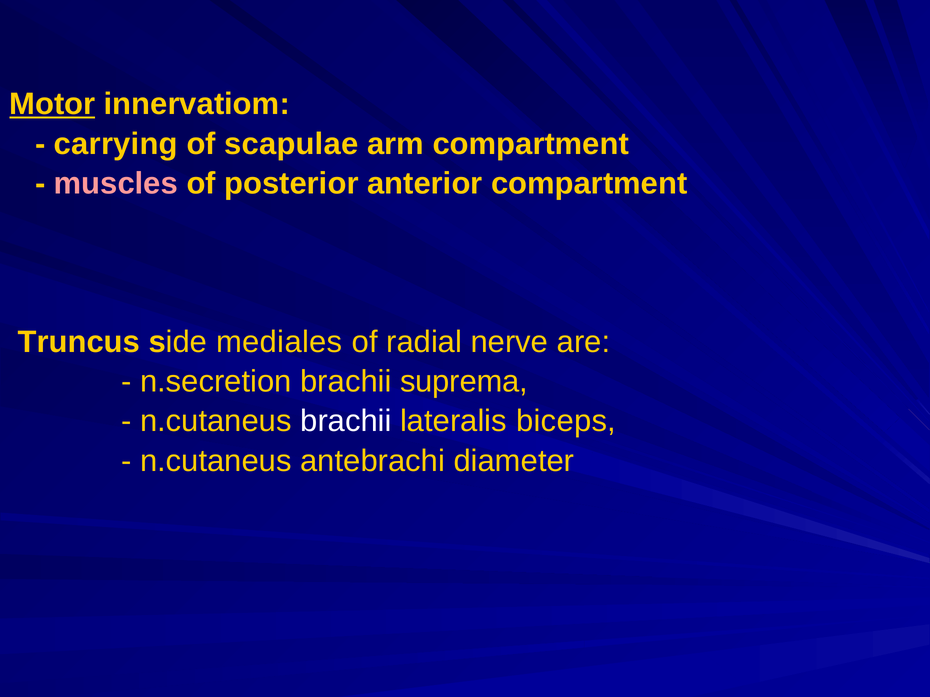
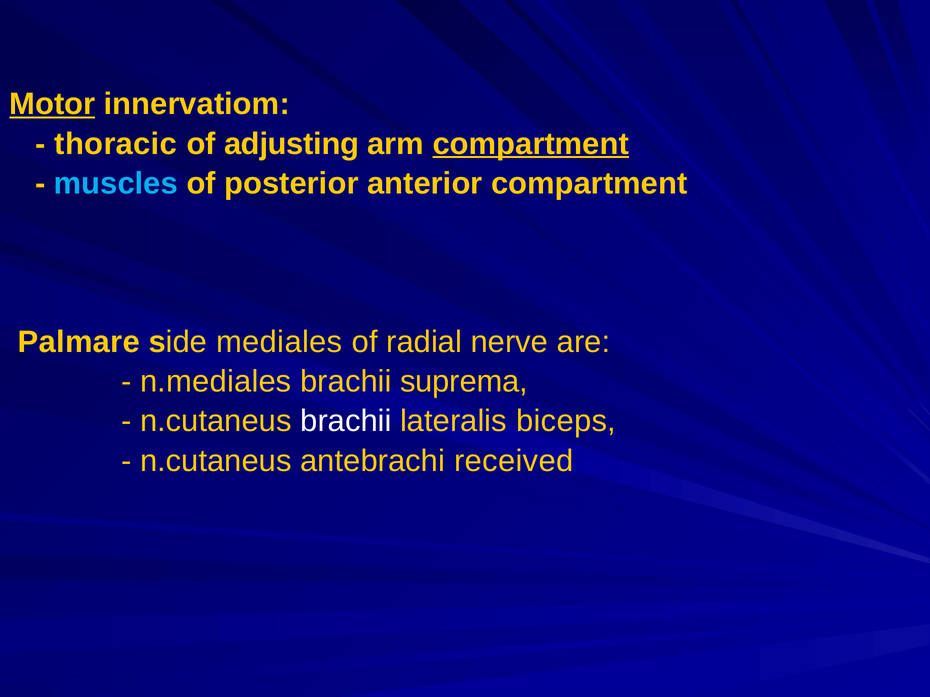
carrying: carrying -> thoracic (116, 144)
scapulae: scapulae -> adjusting (292, 144)
compartment underline: none -> present (531, 144)
muscles colour: pink -> light blue (116, 184)
Truncus: Truncus -> Palmare (79, 342)
n.secretion: n.secretion -> n.mediales (216, 382)
diameter: diameter -> received (514, 461)
